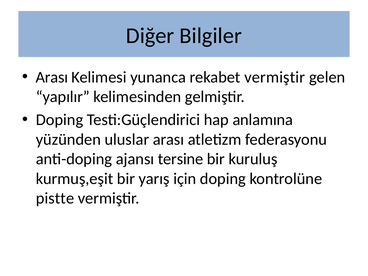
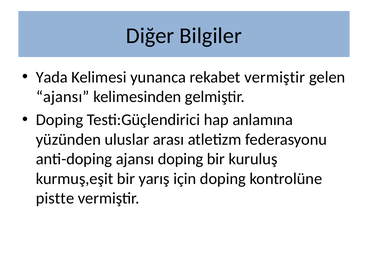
Arası: Arası -> Yada (52, 77)
yapılır: yapılır -> ajansı (63, 97)
ajansı tersine: tersine -> doping (181, 159)
